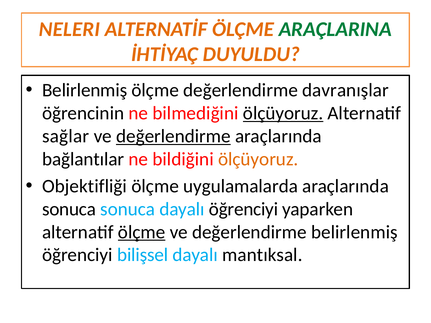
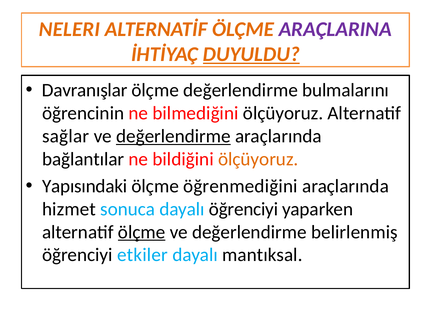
ARAÇLARINA colour: green -> purple (335, 29)
DUYULDU underline: none -> present (251, 54)
Belirlenmiş: Belirlenmiş -> Davranışlar (85, 90)
davranışlar: davranışlar -> bulmalarını (346, 90)
ölçüyoruz underline: present -> none (283, 113)
Objektifliği: Objektifliği -> Yapısındaki (85, 186)
uygulamalarda: uygulamalarda -> öğrenmediğini (240, 186)
sonuca: sonuca -> hizmet (69, 209)
bilişsel: bilişsel -> etkiler (143, 255)
